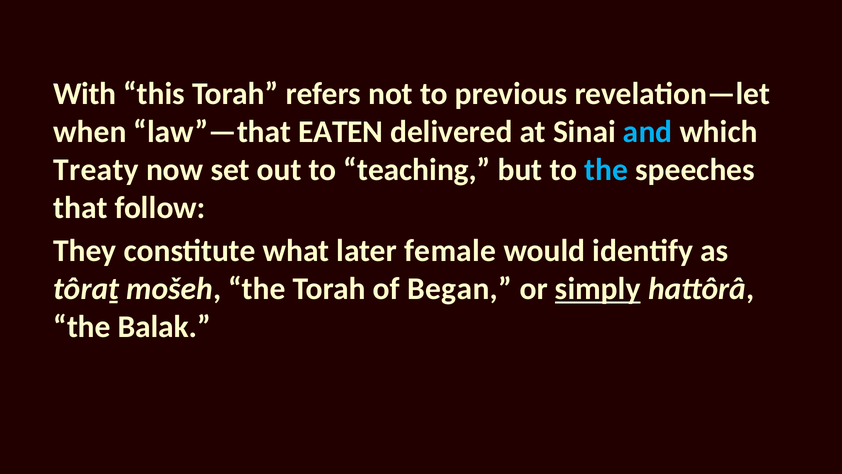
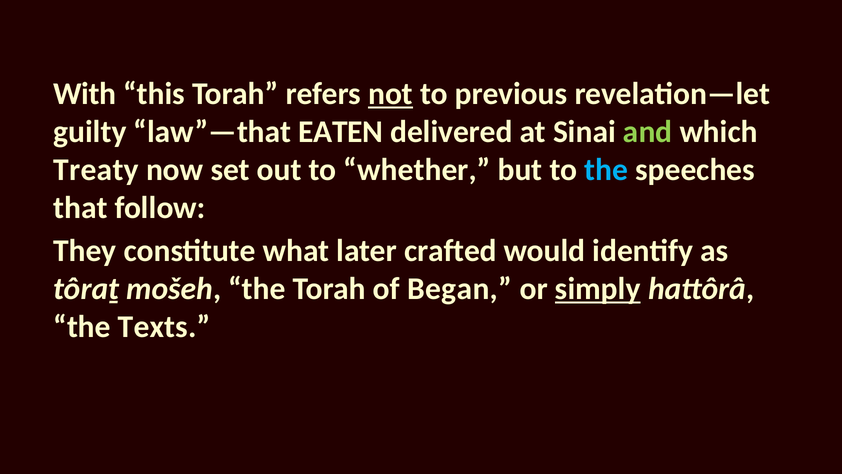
not underline: none -> present (390, 94)
when: when -> guilty (90, 132)
and colour: light blue -> light green (648, 132)
teaching: teaching -> whether (417, 170)
female: female -> crafted (450, 251)
Balak: Balak -> Texts (164, 326)
